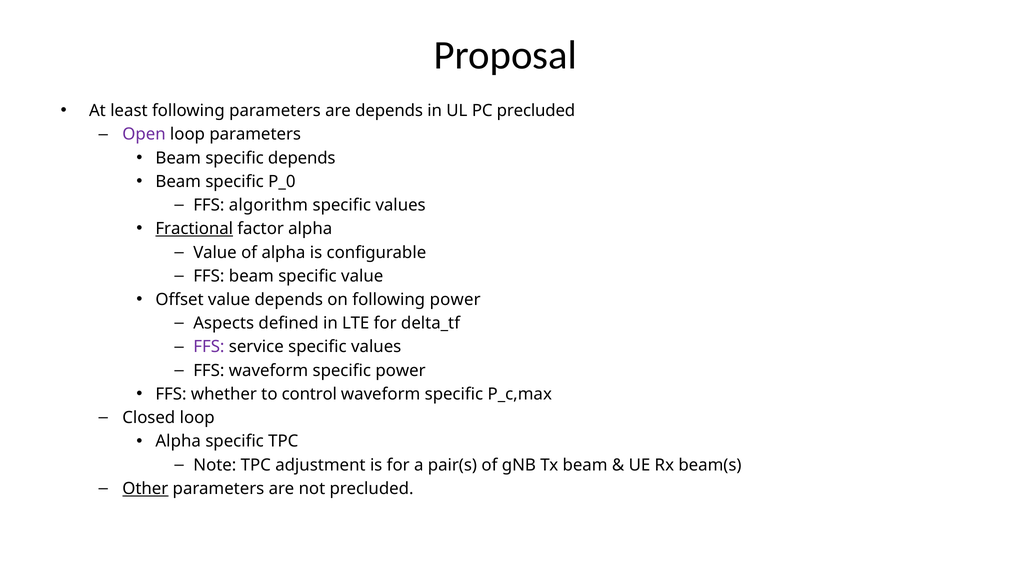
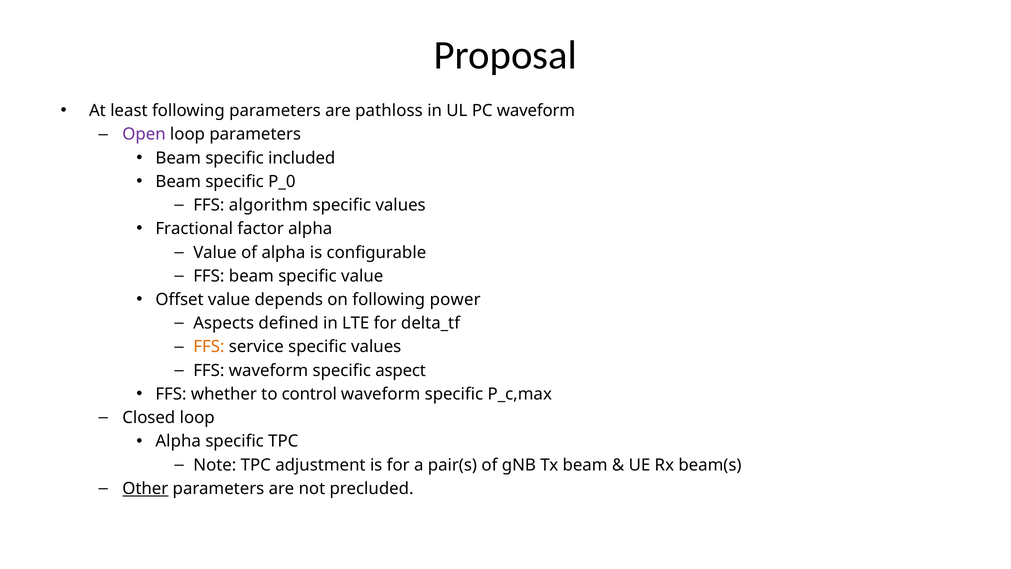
are depends: depends -> pathloss (389, 111)
PC precluded: precluded -> waveform (536, 111)
specific depends: depends -> included (302, 158)
Fractional underline: present -> none (194, 229)
FFS colour: purple -> orange (209, 347)
specific power: power -> aspect (401, 370)
